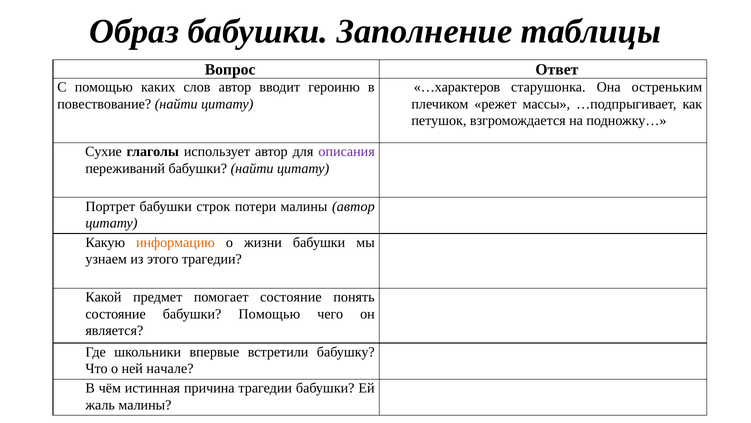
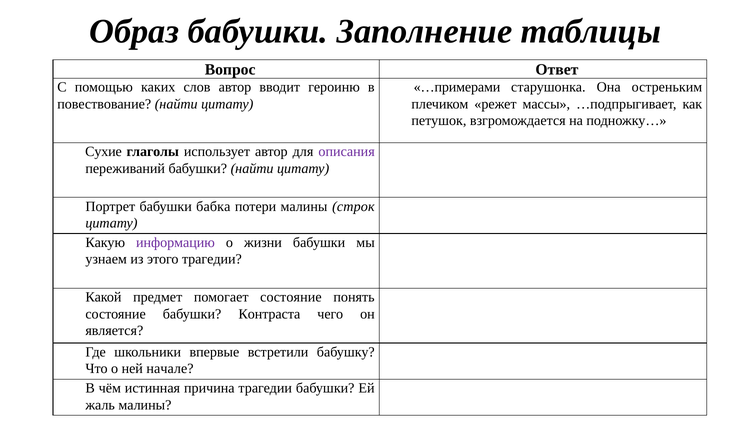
…характеров: …характеров -> …примерами (457, 87)
строк: строк -> бабка (213, 206)
малины автор: автор -> строк (353, 206)
информацию colour: orange -> purple (175, 242)
бабушки Помощью: Помощью -> Контраста (269, 314)
